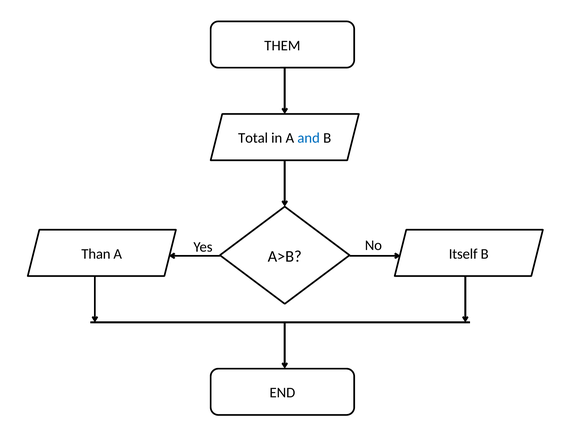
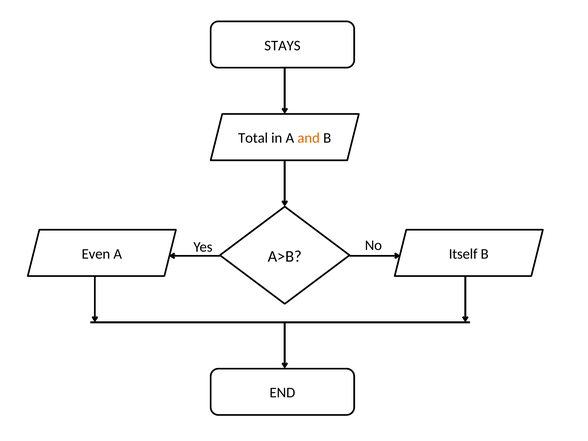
THEM: THEM -> STAYS (282, 46)
and colour: blue -> orange (309, 138)
Than: Than -> Even (96, 254)
